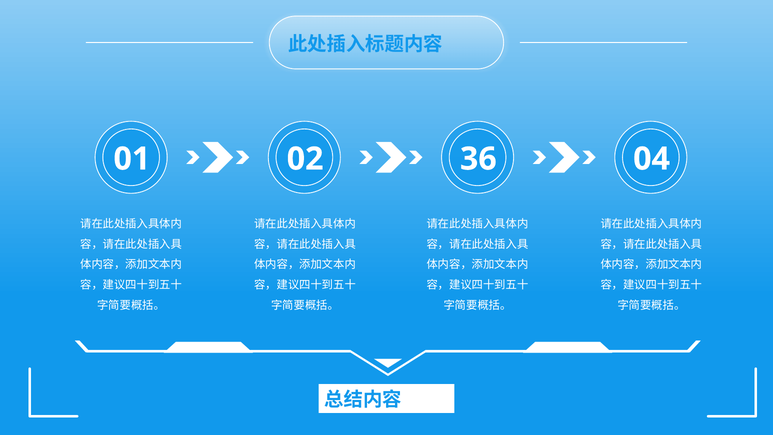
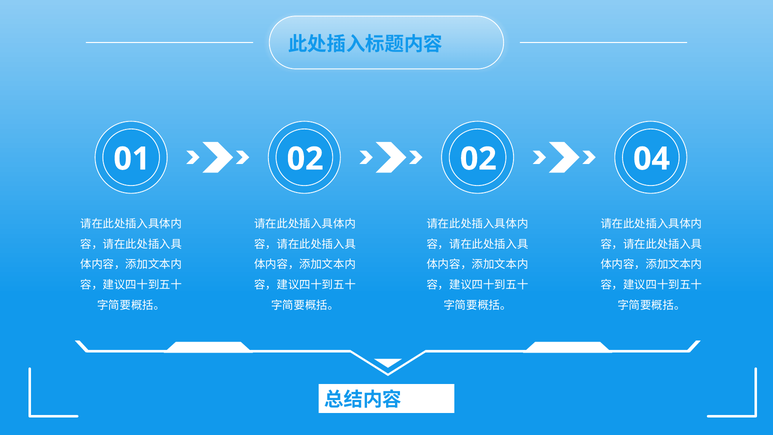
02 36: 36 -> 02 (478, 159)
